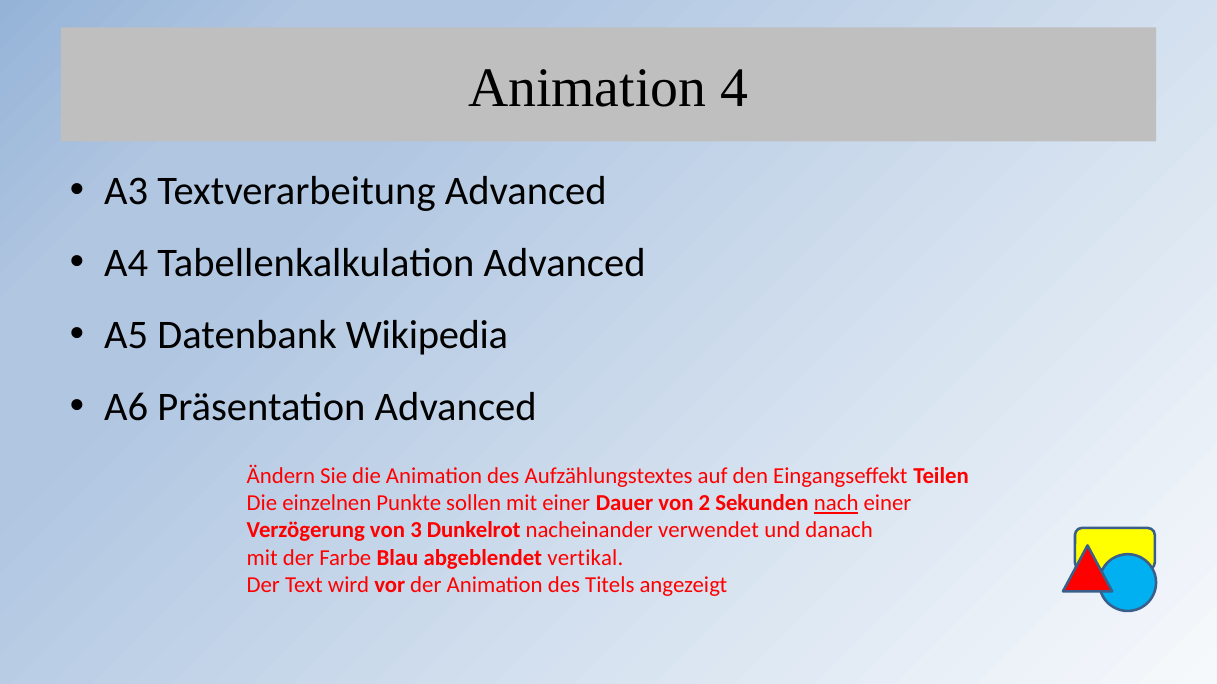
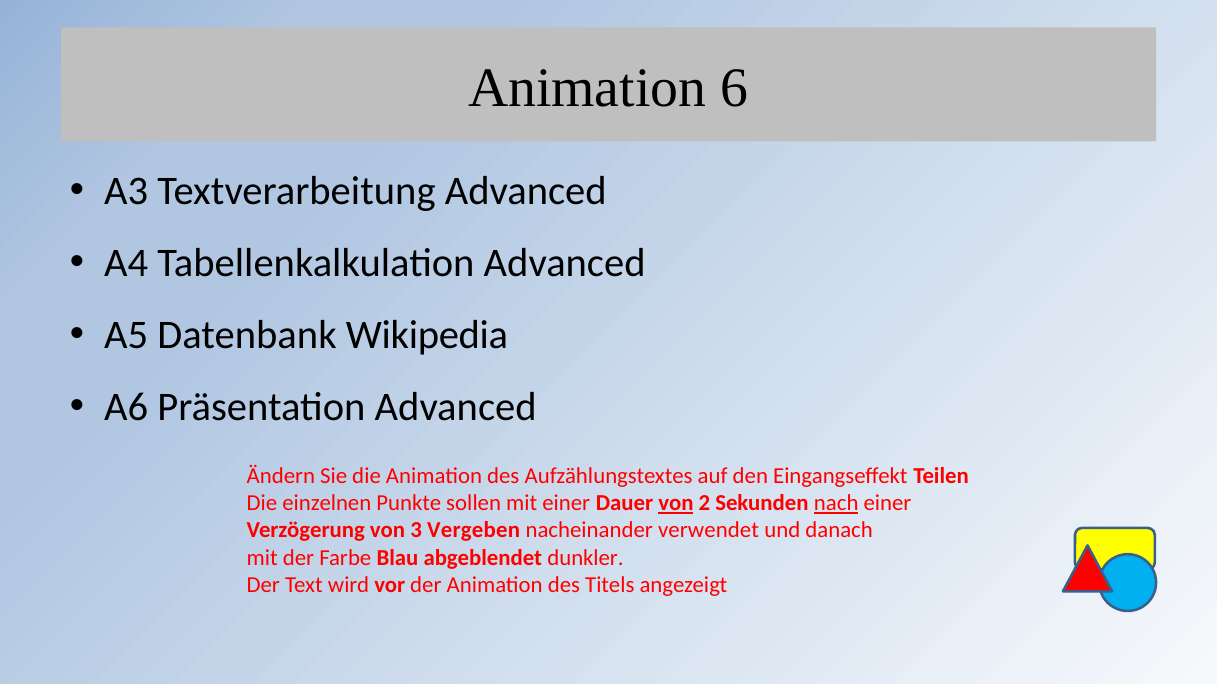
4: 4 -> 6 (734, 88)
von underline: none -> present (676, 503)
Dunkelrot: Dunkelrot -> Vergeben (474, 531)
vertikal: vertikal -> dunkler (586, 558)
